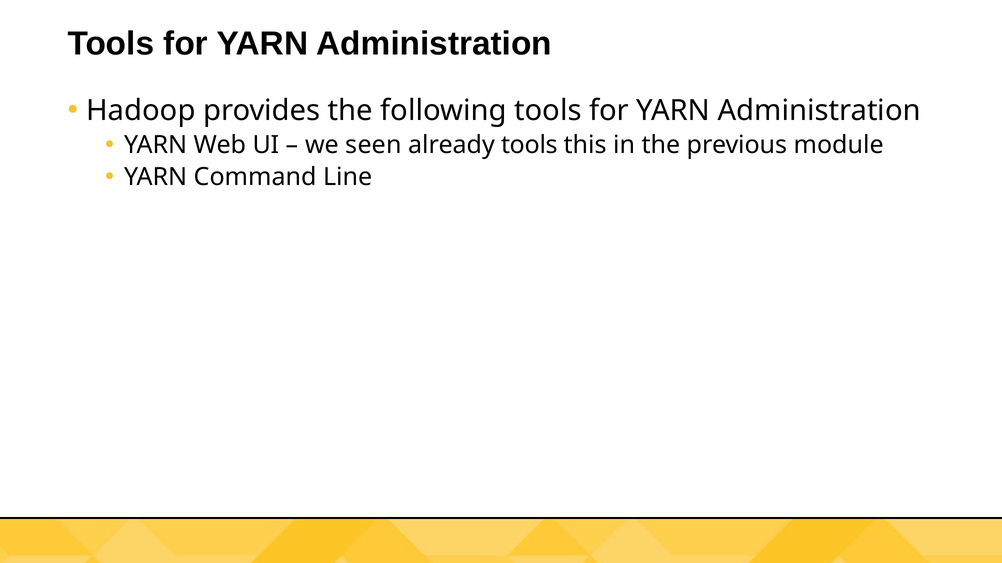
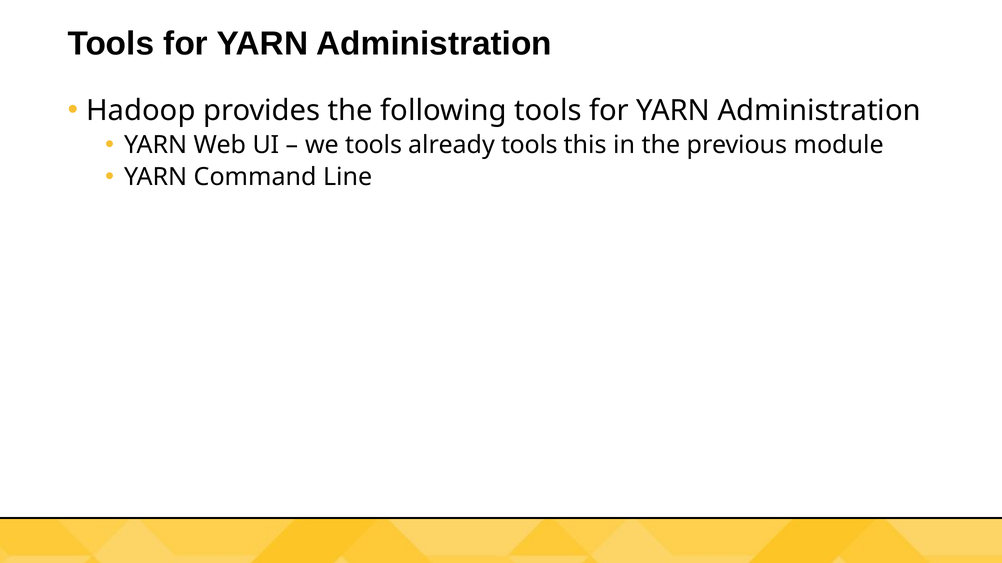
we seen: seen -> tools (374, 145)
